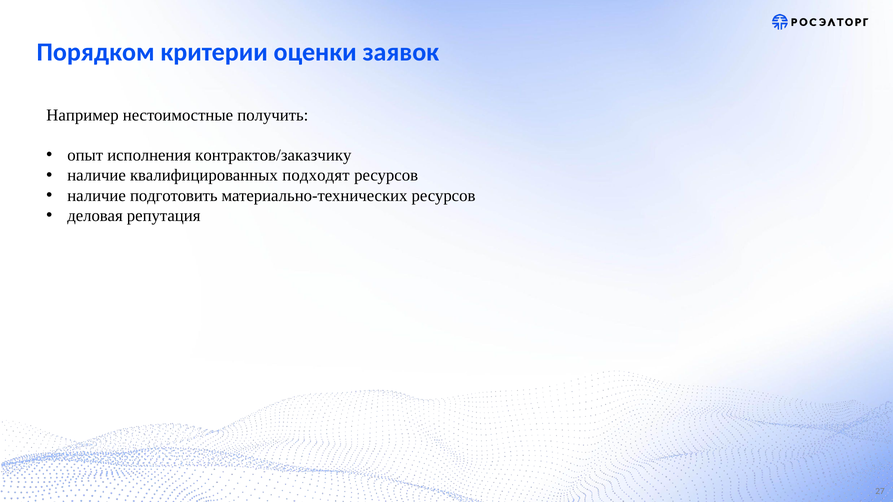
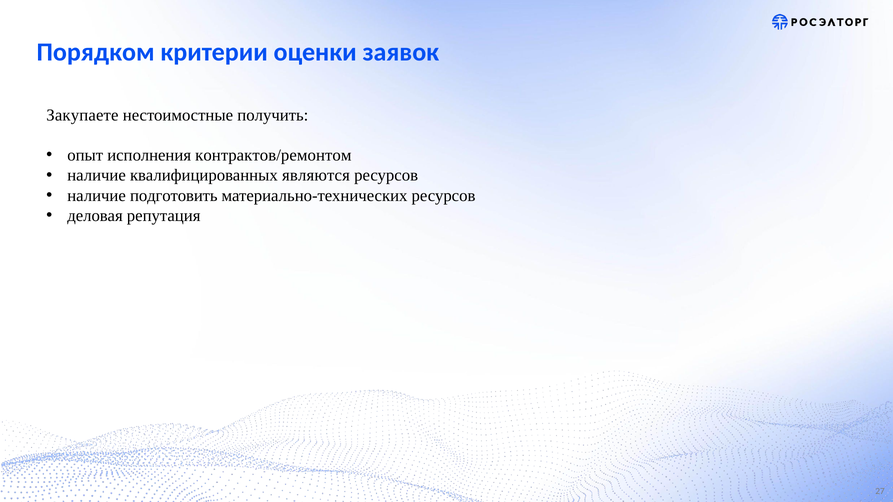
Например: Например -> Закупаете (82, 115)
контрактов/заказчику: контрактов/заказчику -> контрактов/ремонтом (273, 155)
подходят: подходят -> являются (316, 176)
